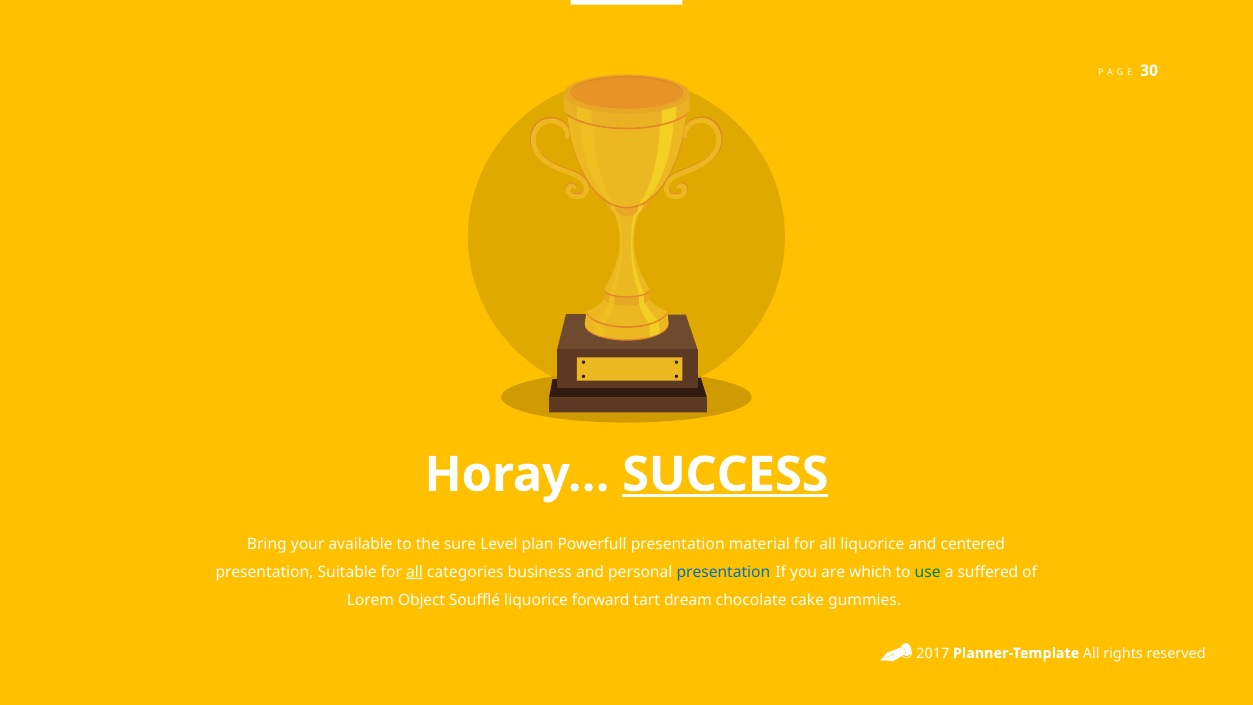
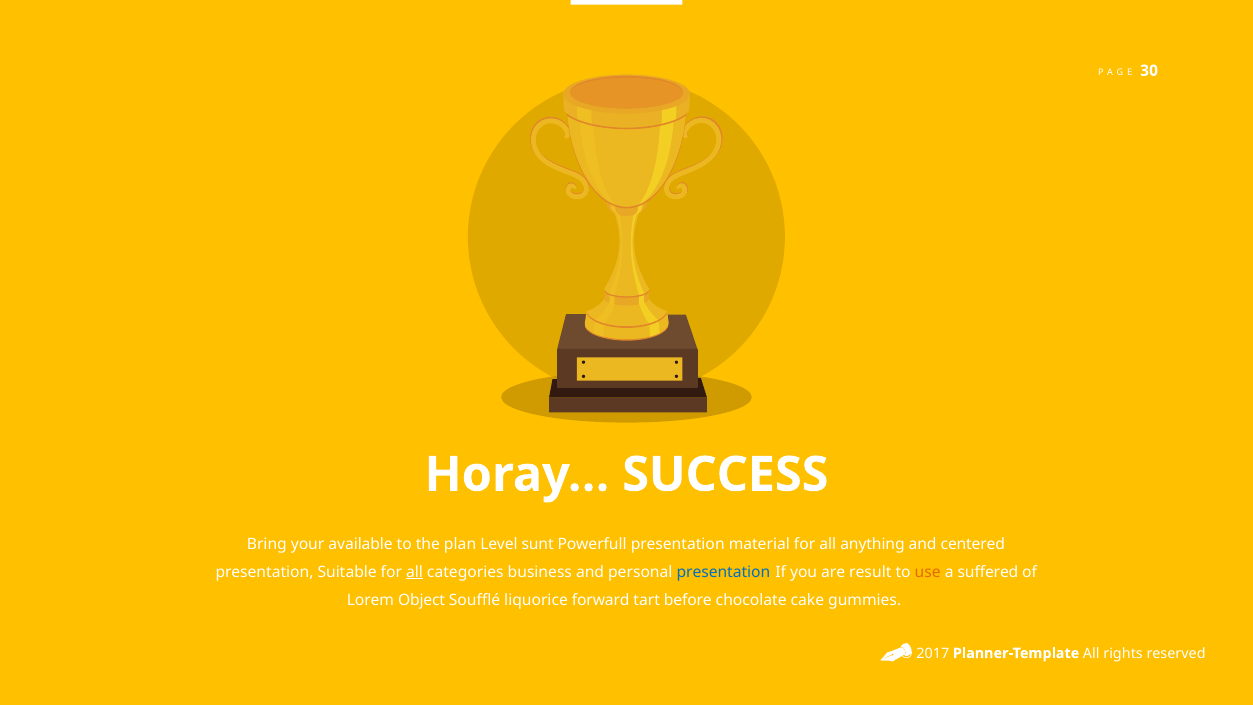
SUCCESS underline: present -> none (725, 475)
sure: sure -> plan (460, 544)
plan: plan -> sunt (538, 544)
all liquorice: liquorice -> anything (872, 544)
which: which -> result (870, 572)
use colour: green -> orange (928, 572)
dream: dream -> before (688, 600)
